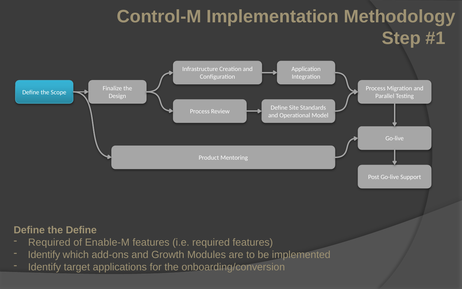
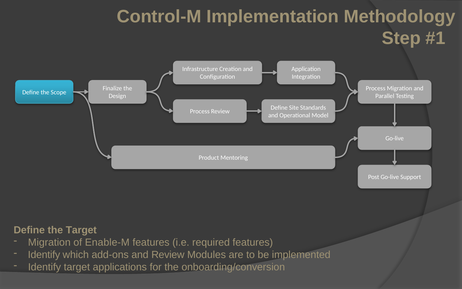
the Define: Define -> Target (81, 230)
Required: Required -> Migration (49, 242)
and Growth: Growth -> Review (168, 255)
